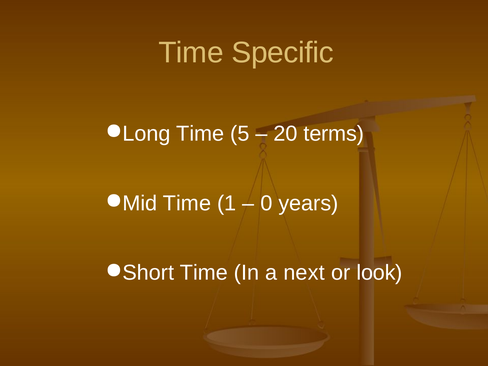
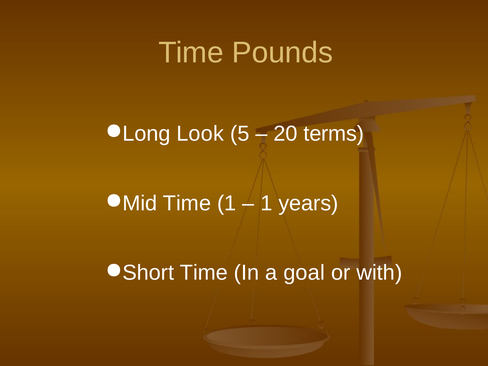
Specific: Specific -> Pounds (282, 53)
Long Time: Time -> Look (200, 134)
0: 0 -> 1 (266, 203)
next: next -> goal (304, 273)
look: look -> with (379, 273)
